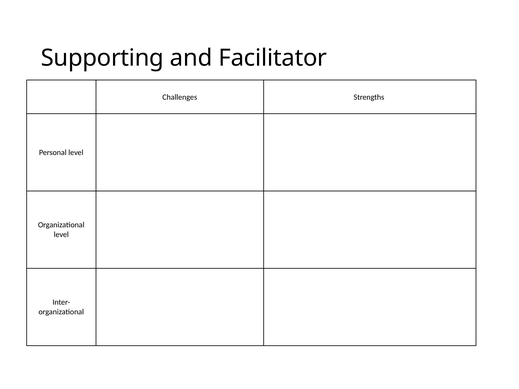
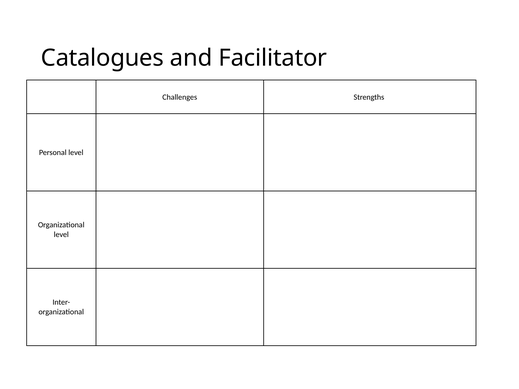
Supporting: Supporting -> Catalogues (102, 58)
